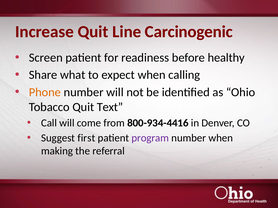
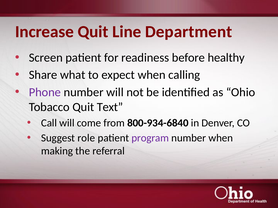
Carcinogenic: Carcinogenic -> Department (189, 32)
Phone colour: orange -> purple (45, 92)
800-934-4416: 800-934-4416 -> 800-934-6840 (158, 123)
first: first -> role (86, 138)
